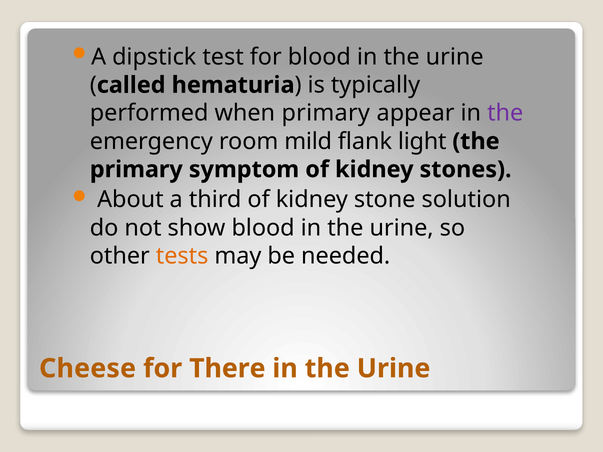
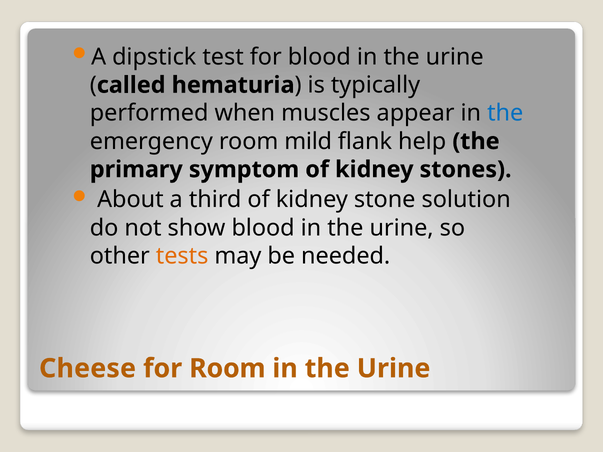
when primary: primary -> muscles (326, 113)
the colour: purple -> blue (505, 113)
light: light -> help (422, 141)
for There: There -> Room (227, 369)
